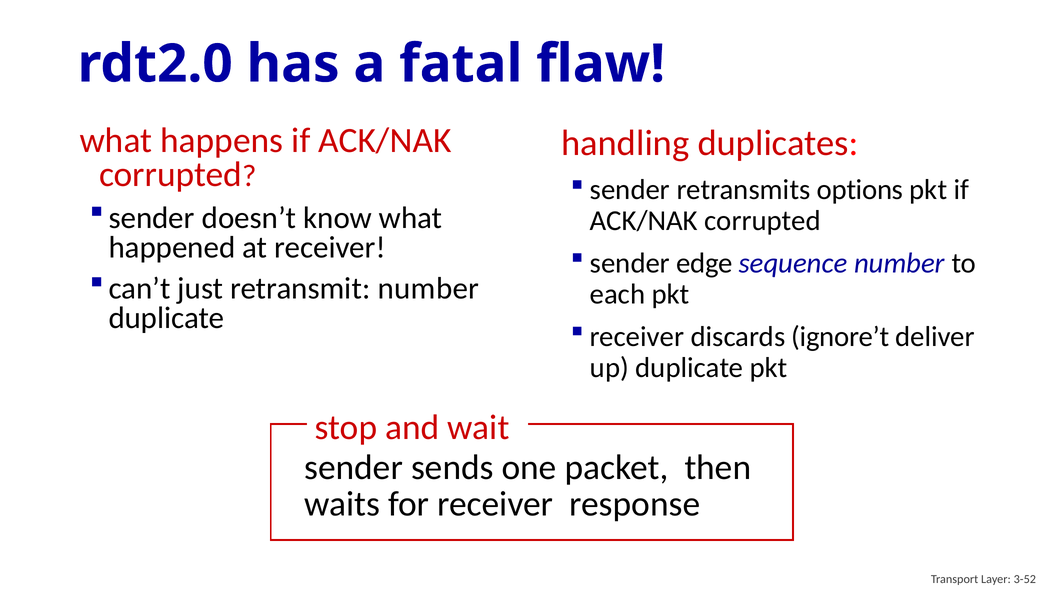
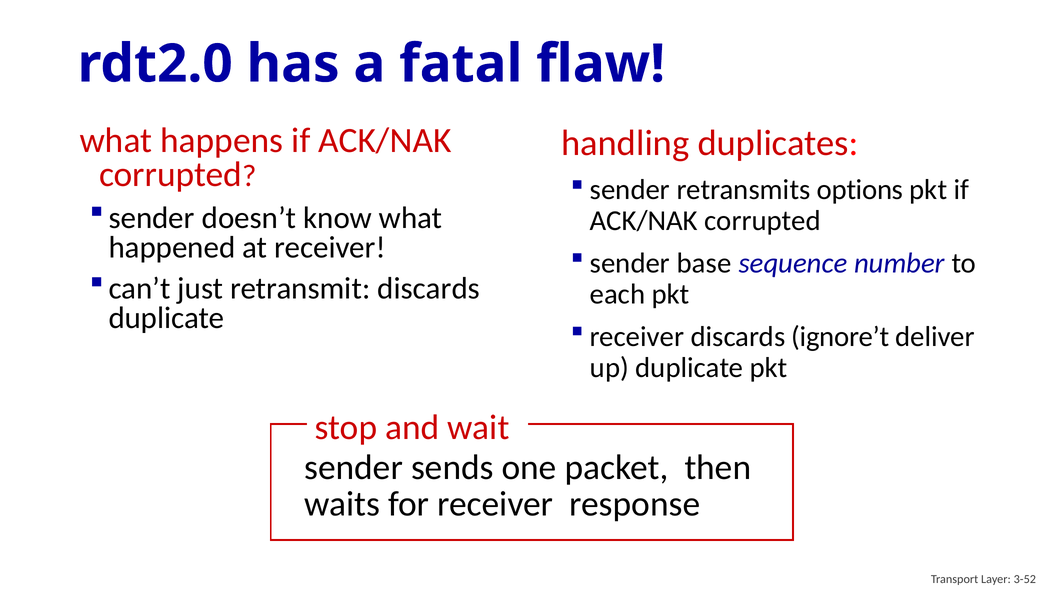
edge: edge -> base (704, 263)
retransmit number: number -> discards (429, 288)
